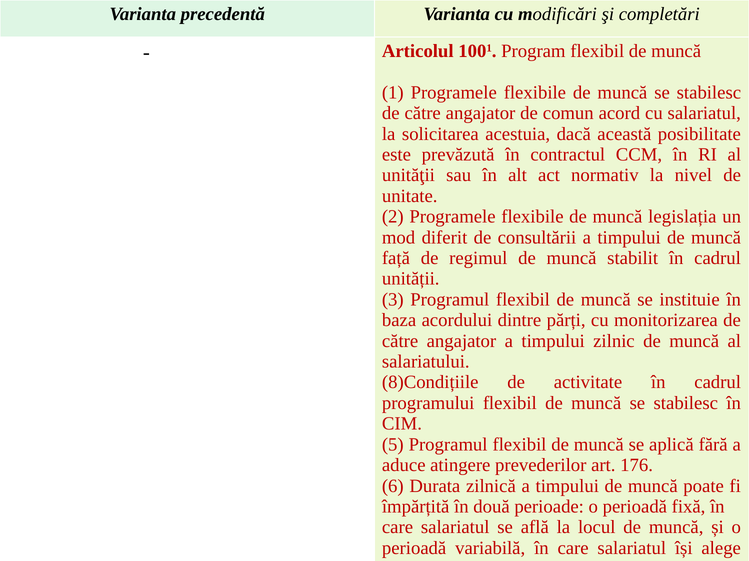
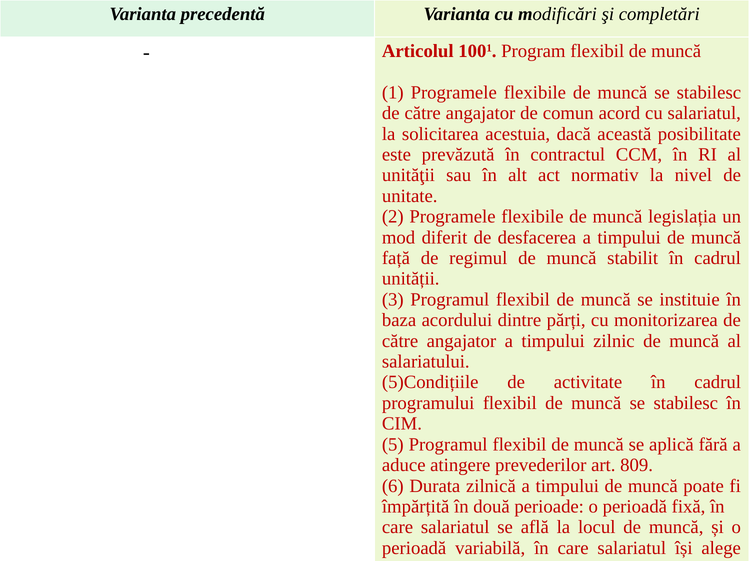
consultării: consultării -> desfacerea (537, 238)
8)Condițiile: 8)Condițiile -> 5)Condițiile (430, 383)
176: 176 -> 809 (637, 466)
